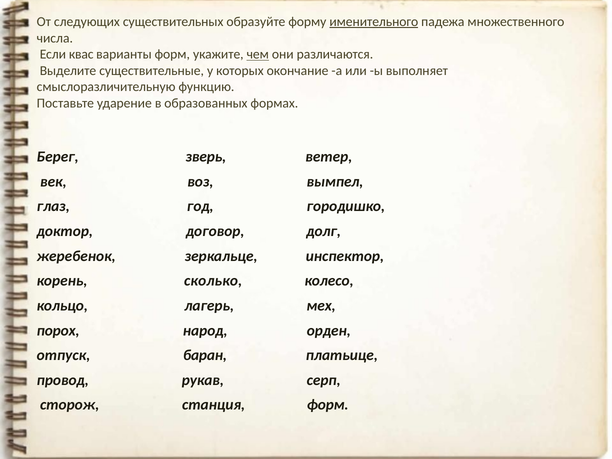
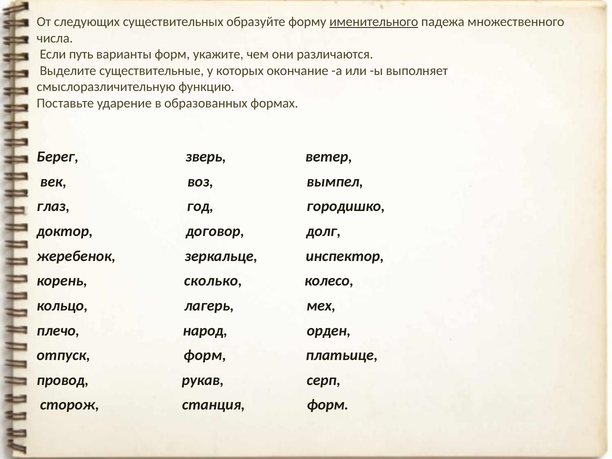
квас: квас -> путь (81, 54)
чем underline: present -> none (258, 54)
порох: порох -> плечо (58, 330)
отпуск баран: баран -> форм (205, 355)
